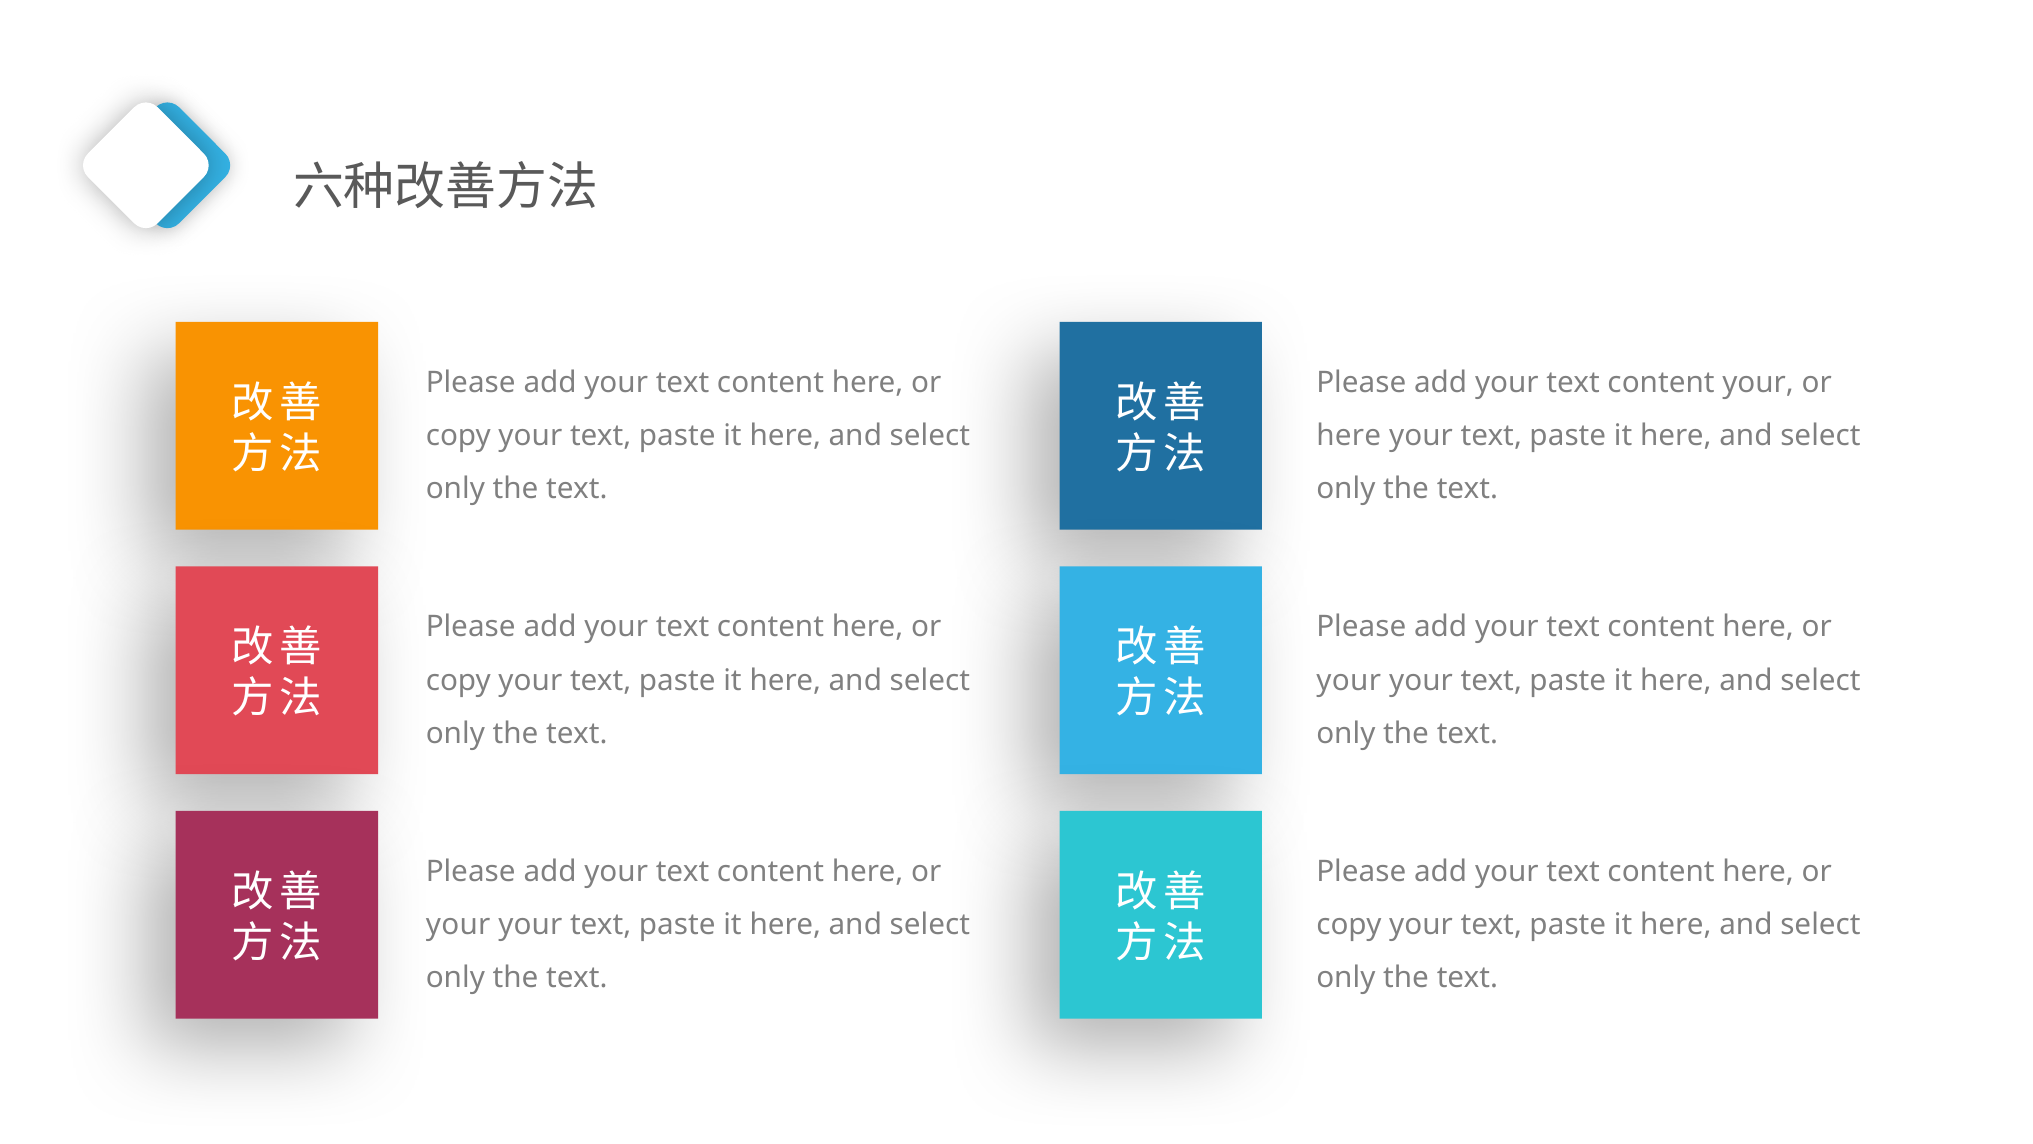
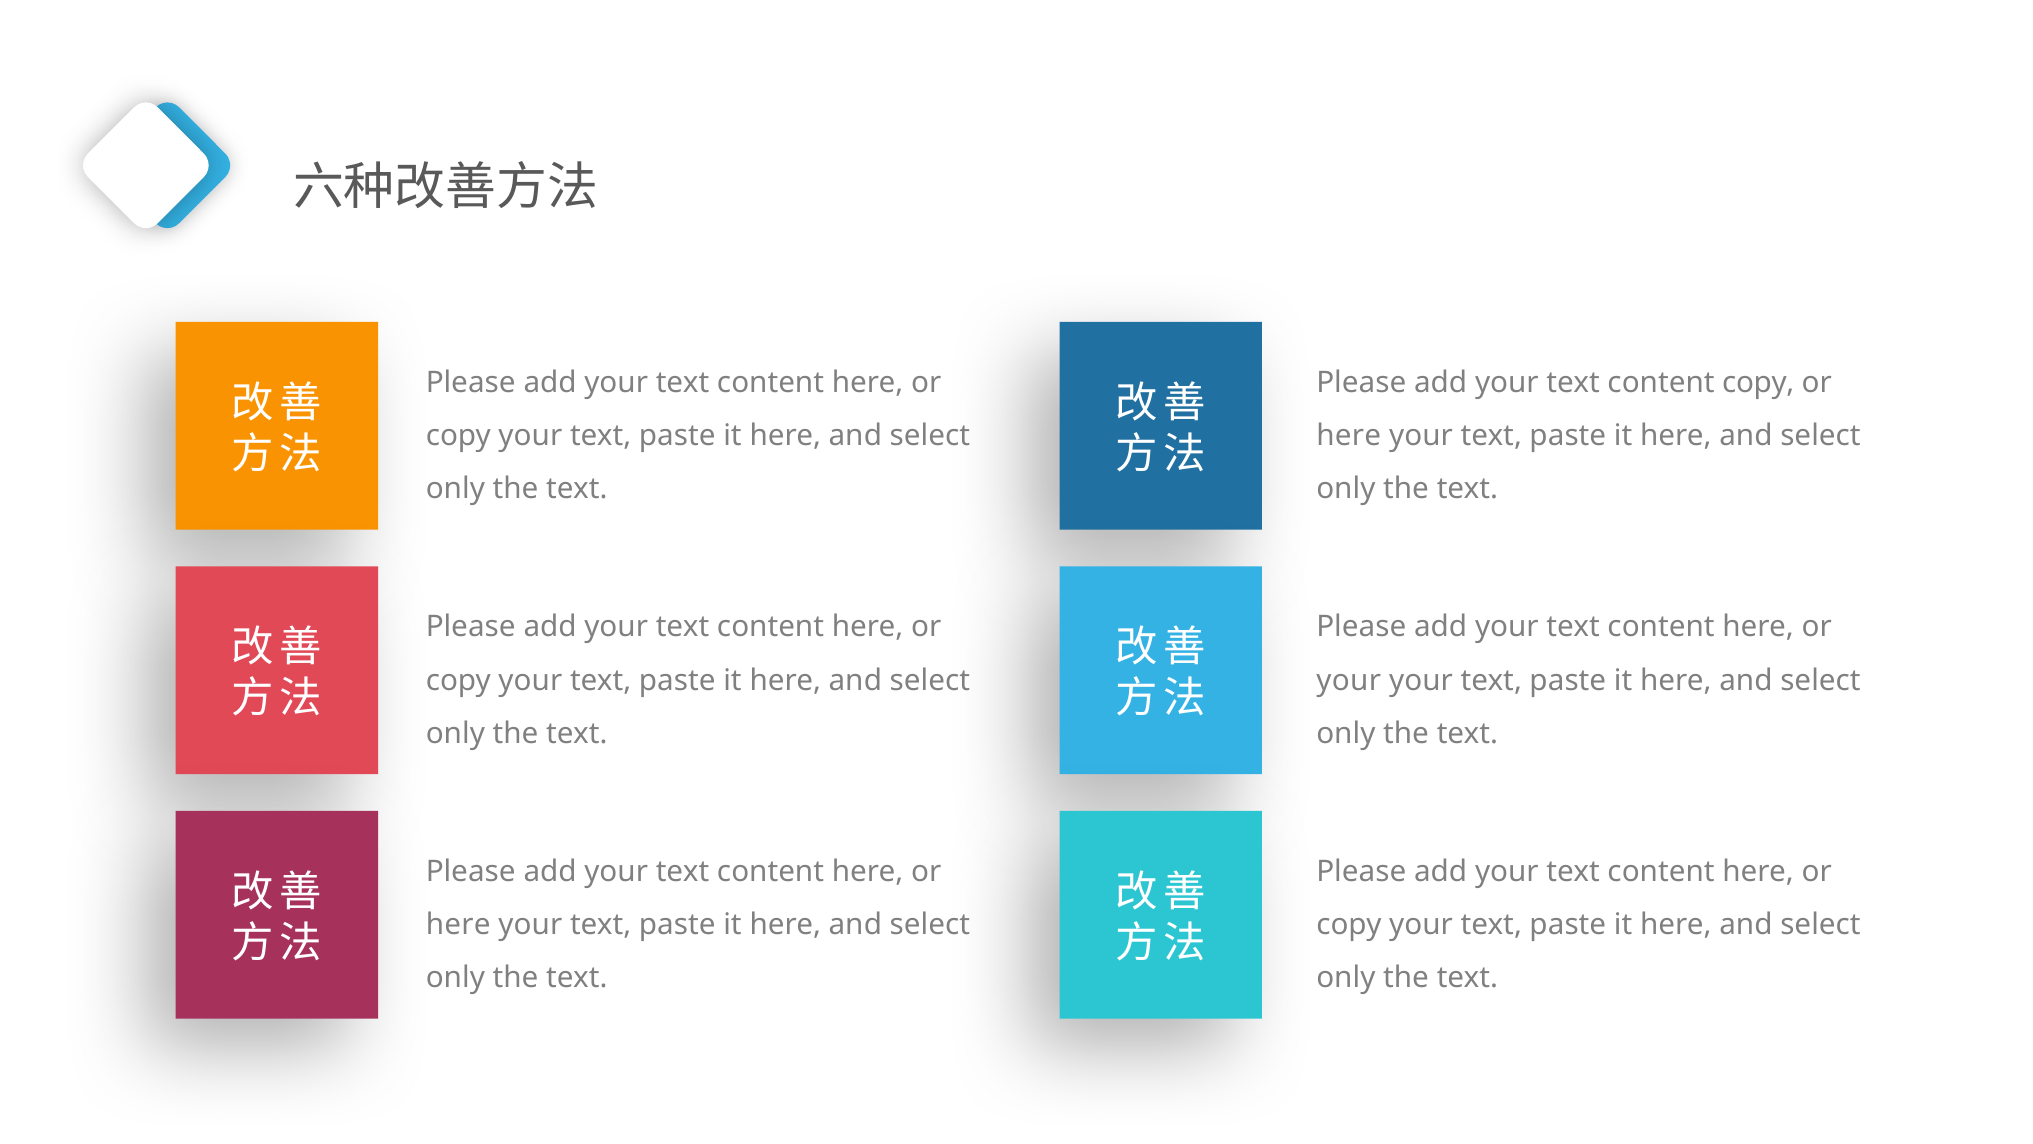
content your: your -> copy (1758, 382)
your: your -> here (458, 924)
